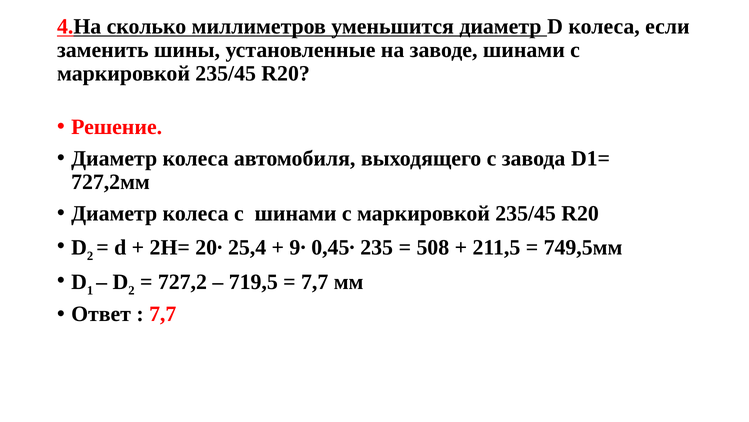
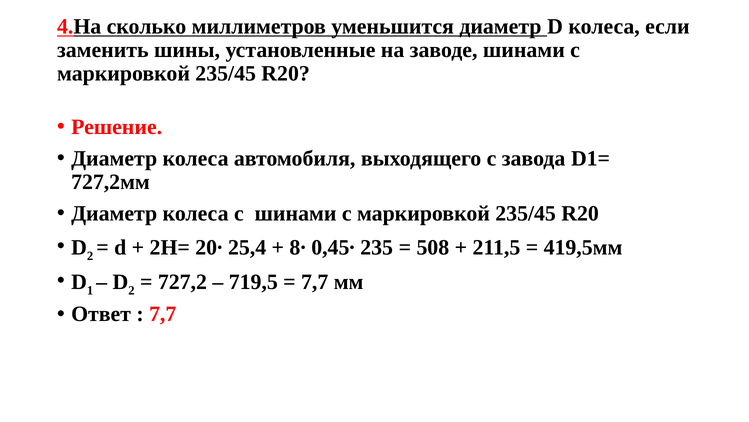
9∙: 9∙ -> 8∙ (298, 247)
749,5мм: 749,5мм -> 419,5мм (583, 247)
